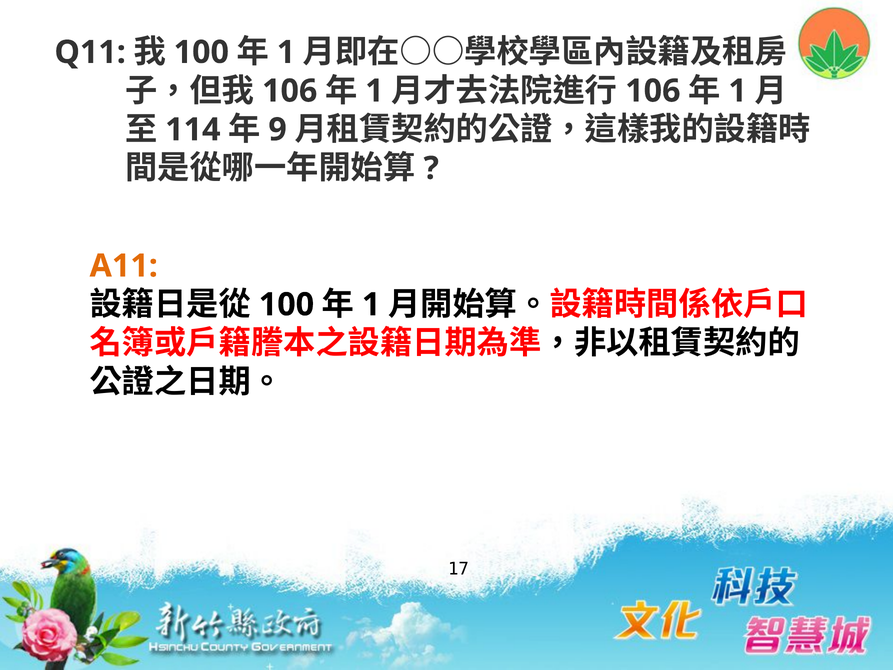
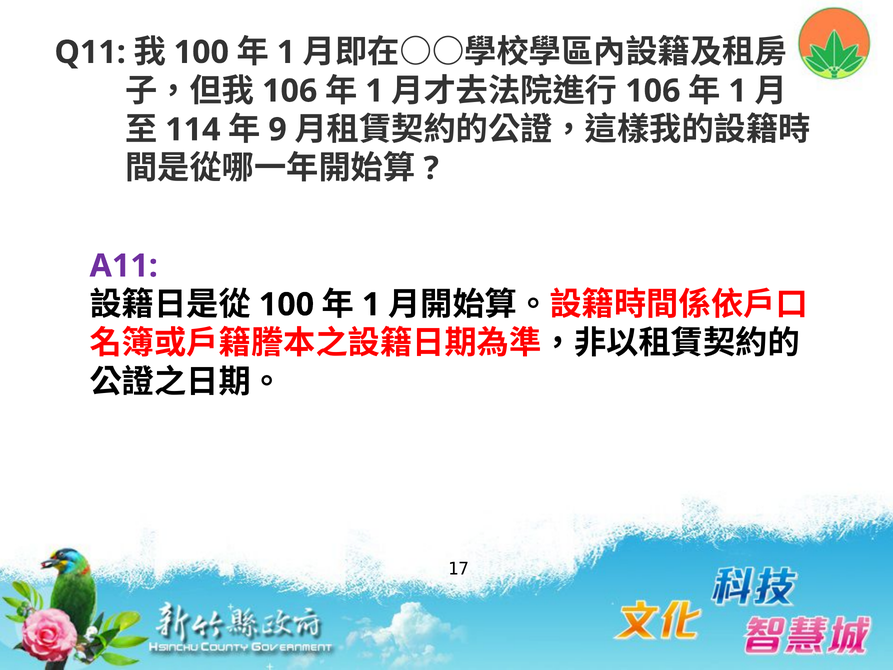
A11 colour: orange -> purple (124, 266)
